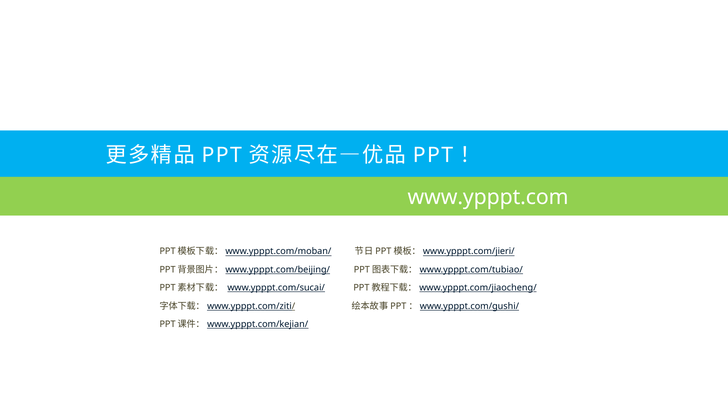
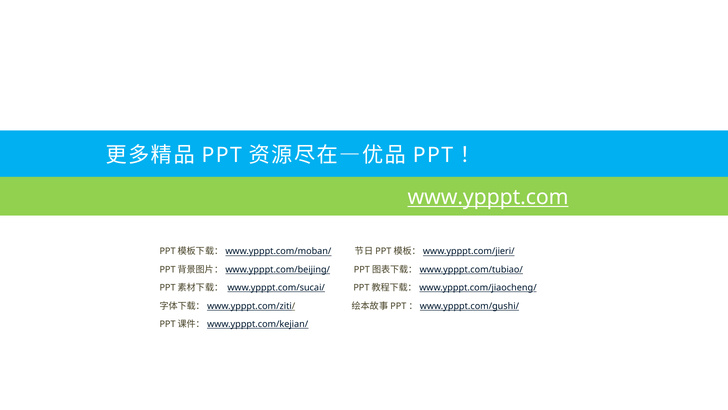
www.ypppt.com underline: none -> present (488, 197)
